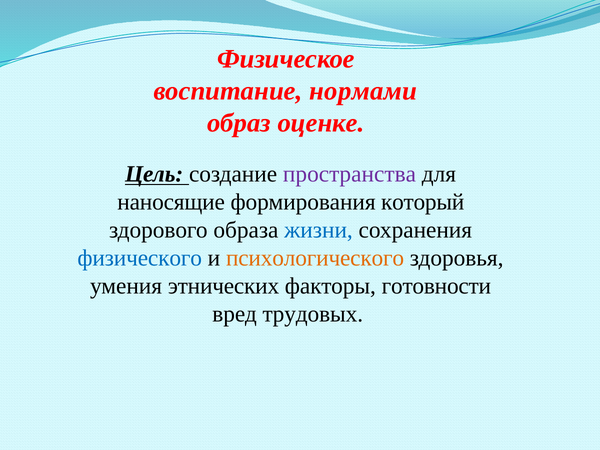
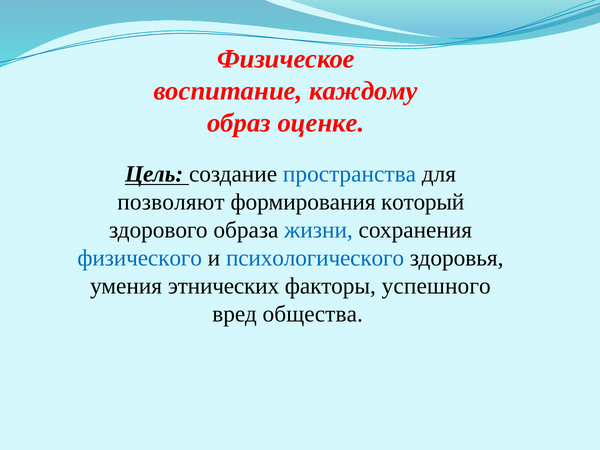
нормами: нормами -> каждому (363, 91)
пространства colour: purple -> blue (349, 174)
наносящие: наносящие -> позволяют (171, 202)
психологического colour: orange -> blue (315, 258)
готовности: готовности -> успешного (436, 286)
трудовых: трудовых -> общества (313, 314)
